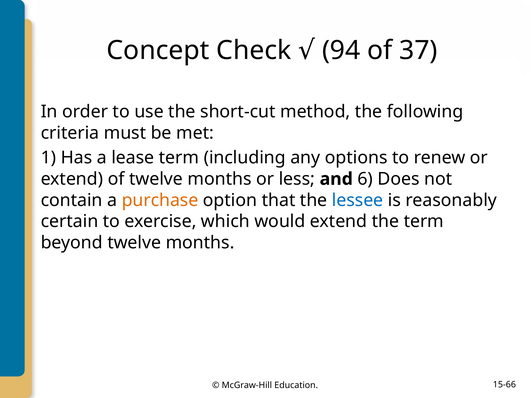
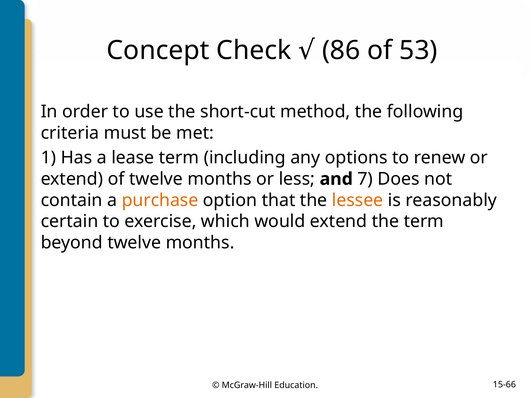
94: 94 -> 86 (341, 51)
37: 37 -> 53 (418, 51)
6: 6 -> 7 (365, 179)
lessee colour: blue -> orange (358, 200)
